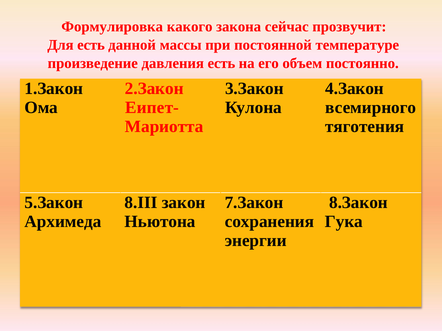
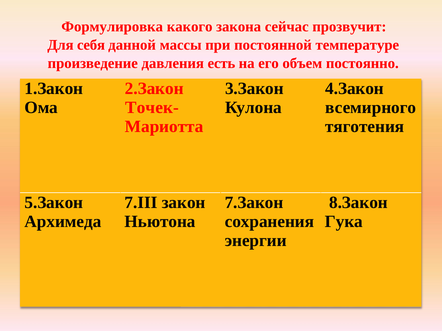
Для есть: есть -> себя (91, 45)
Еипет-: Еипет- -> Точек- (152, 108)
8.III: 8.III -> 7.III (141, 203)
